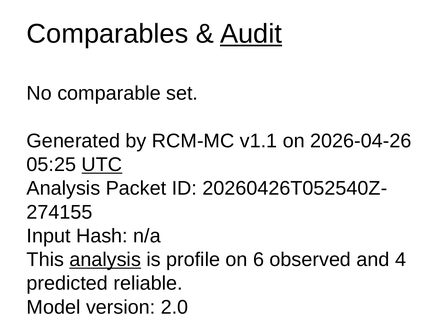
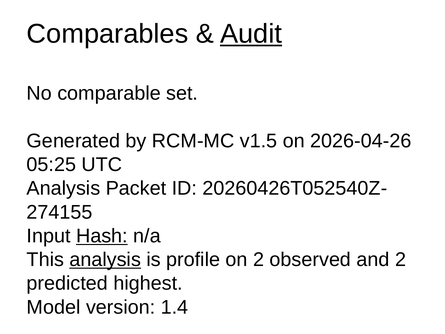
v1.1: v1.1 -> v1.5 (259, 141)
UTC underline: present -> none (102, 165)
Hash underline: none -> present (102, 236)
on 6: 6 -> 2 (259, 259)
and 4: 4 -> 2 (401, 259)
reliable: reliable -> highest (148, 283)
2.0: 2.0 -> 1.4 (175, 307)
